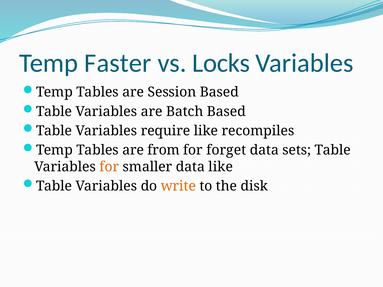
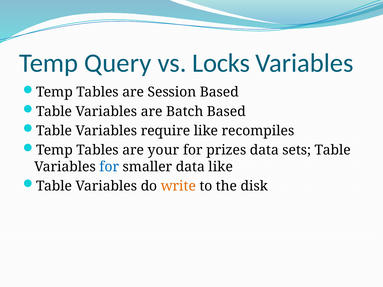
Faster: Faster -> Query (118, 63)
from: from -> your (163, 150)
forget: forget -> prizes (226, 150)
for colour: orange -> blue (109, 167)
